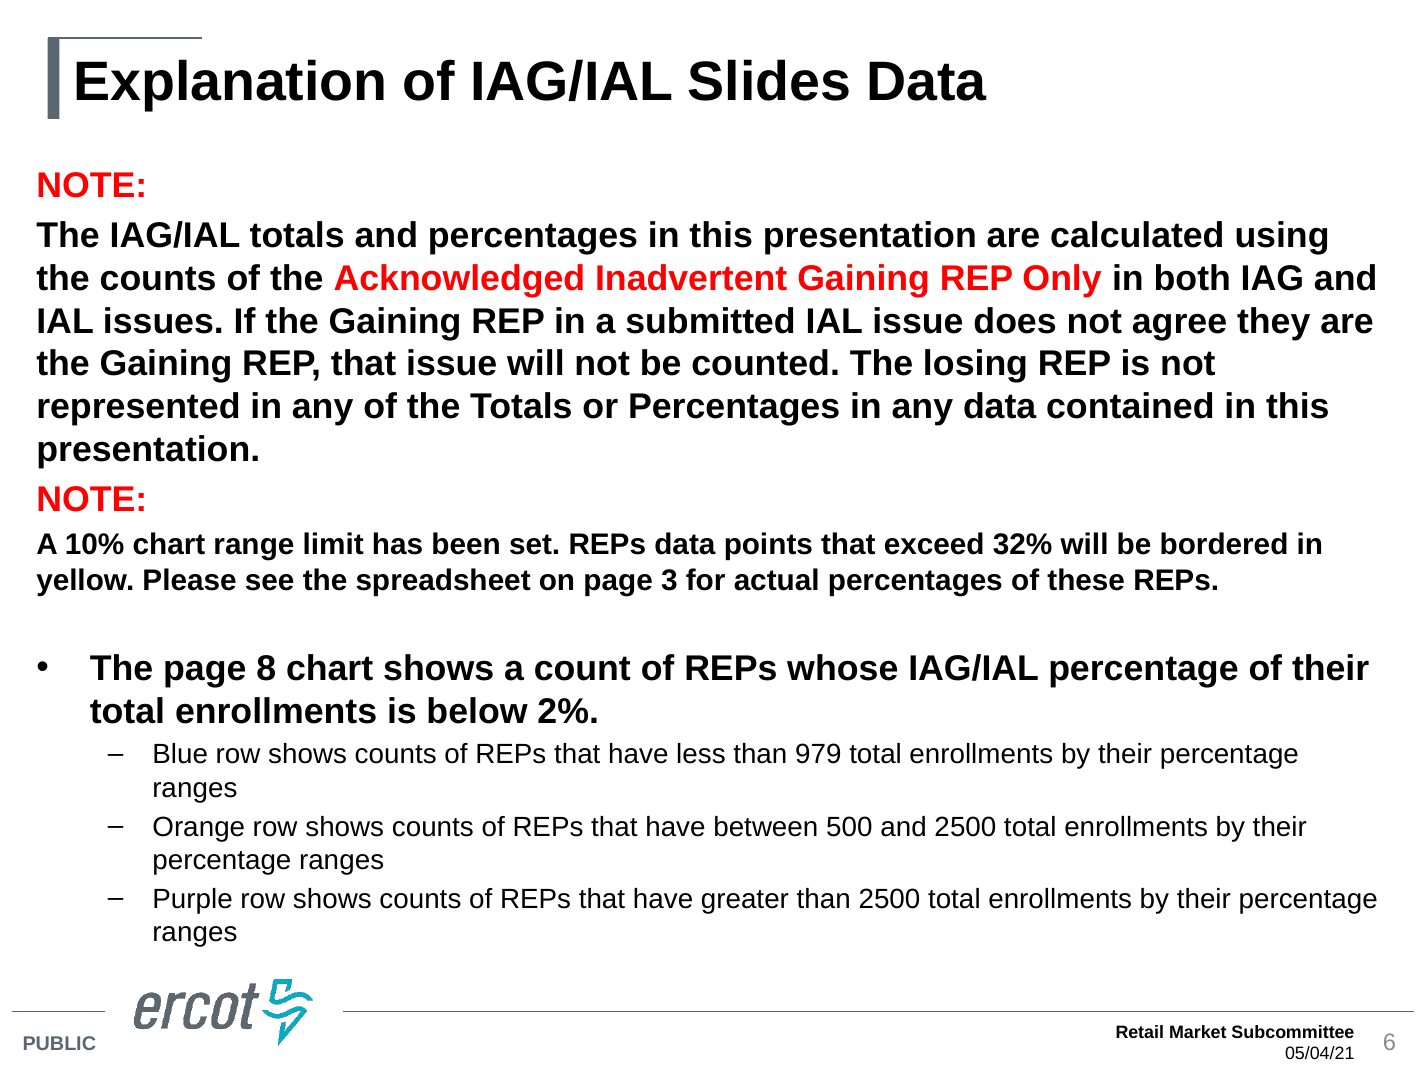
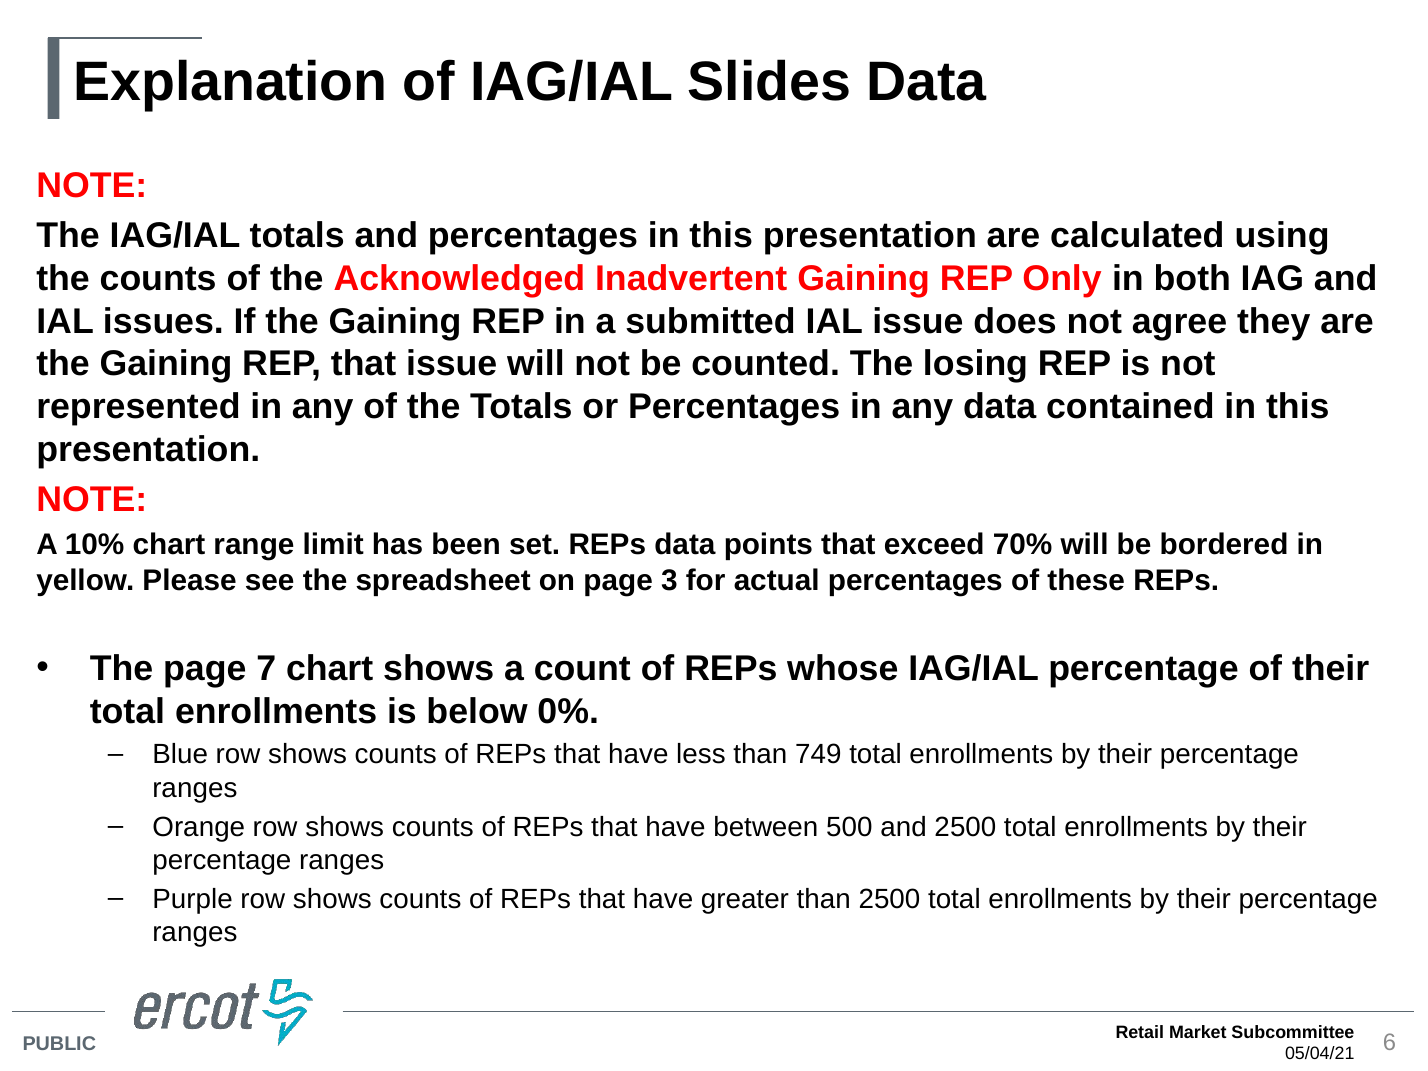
32%: 32% -> 70% (1023, 545)
8: 8 -> 7 (266, 669)
2%: 2% -> 0% (568, 712)
979: 979 -> 749 (818, 755)
